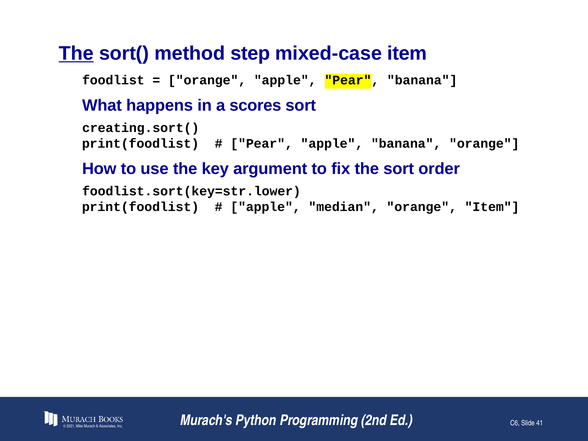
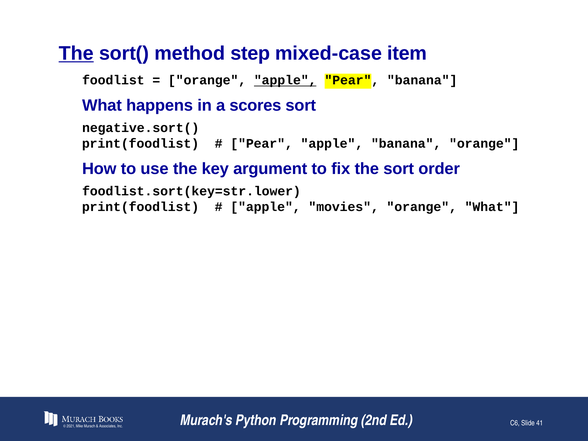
apple underline: none -> present (285, 80)
creating.sort(: creating.sort( -> negative.sort( (141, 128)
median: median -> movies (344, 207)
orange Item: Item -> What (492, 207)
